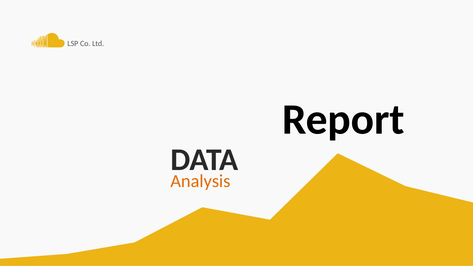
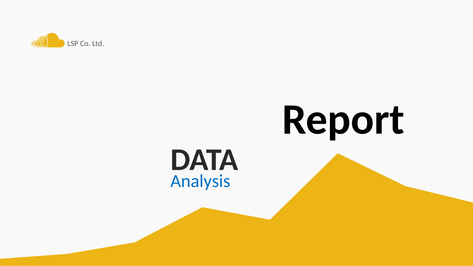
Analysis colour: orange -> blue (200, 181)
